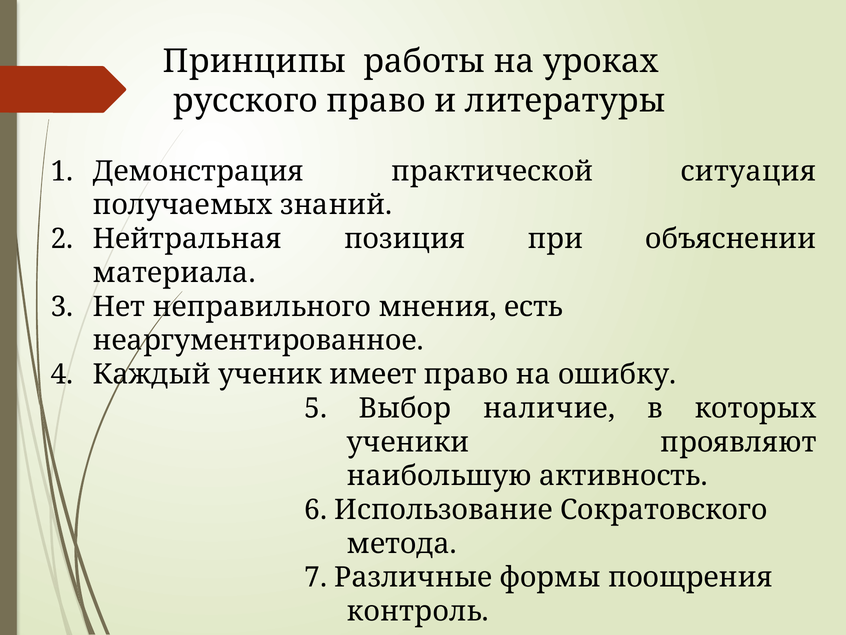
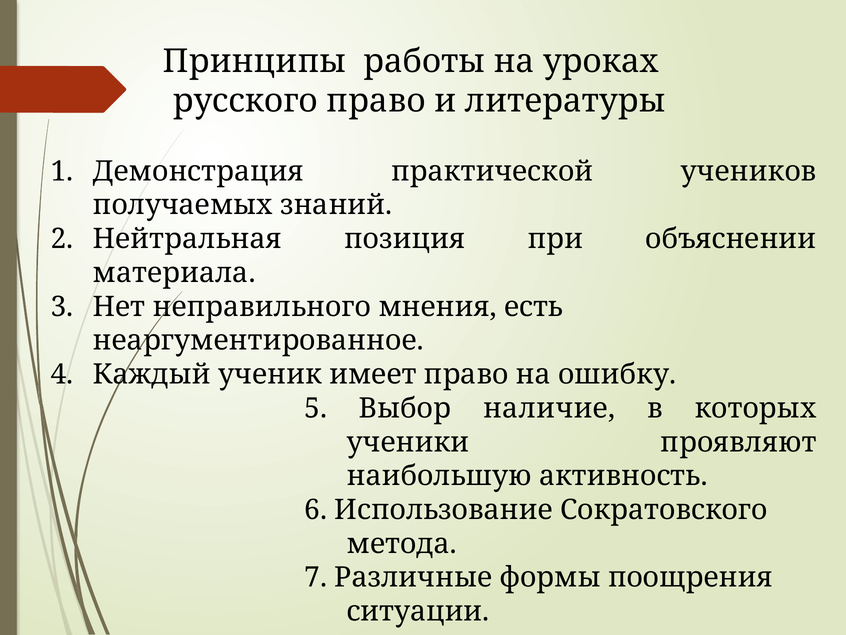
ситуация: ситуация -> учеников (749, 171)
контроль: контроль -> ситуации (418, 611)
